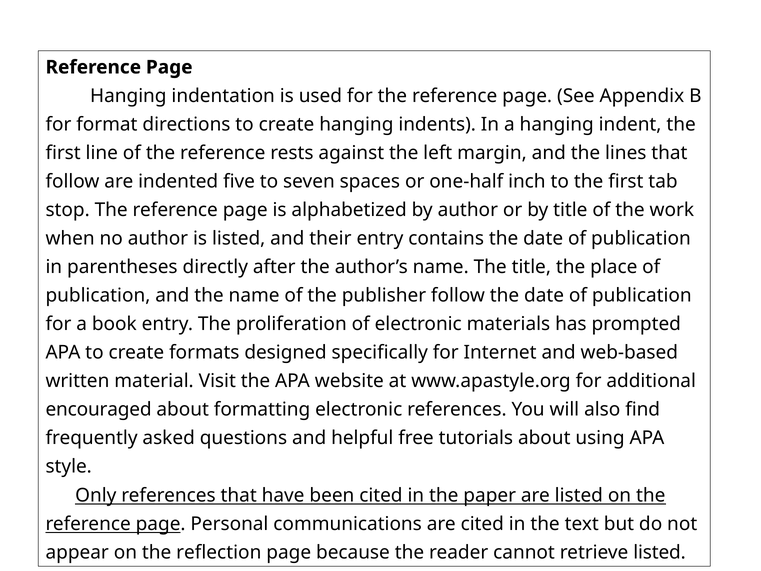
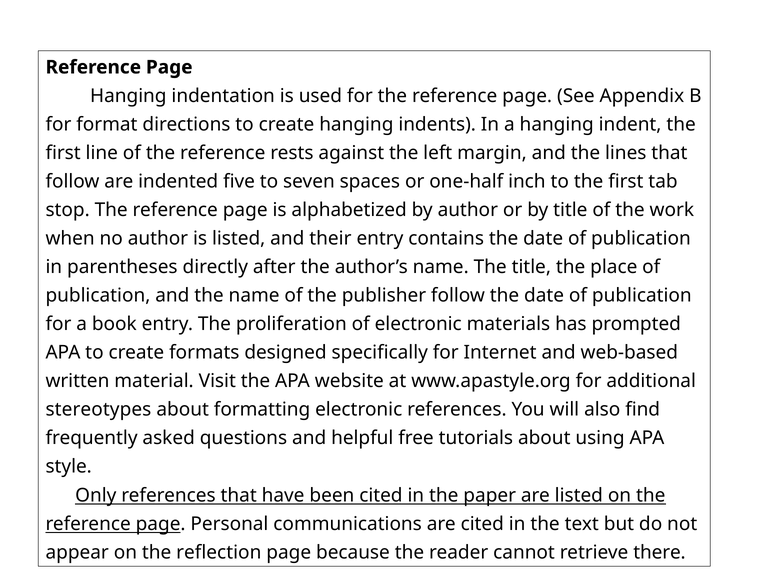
encouraged: encouraged -> stereotypes (98, 409)
retrieve listed: listed -> there (660, 552)
